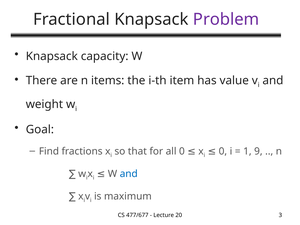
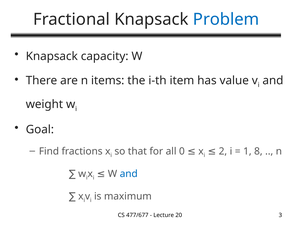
Problem colour: purple -> blue (226, 19)
i 0: 0 -> 2 (223, 151)
9: 9 -> 8 (258, 151)
